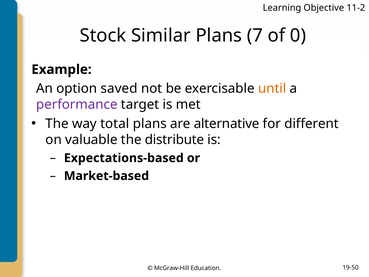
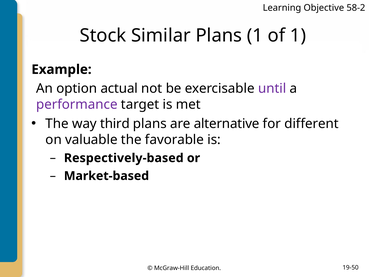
11-2: 11-2 -> 58-2 (356, 8)
Plans 7: 7 -> 1 (255, 35)
of 0: 0 -> 1 (298, 35)
saved: saved -> actual (119, 89)
until colour: orange -> purple (272, 89)
total: total -> third (115, 124)
distribute: distribute -> favorable (174, 140)
Expectations-based: Expectations-based -> Respectively-based (124, 158)
